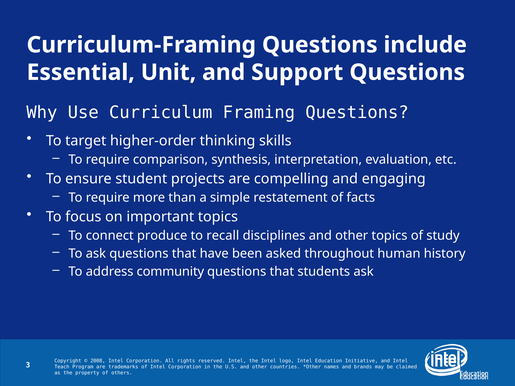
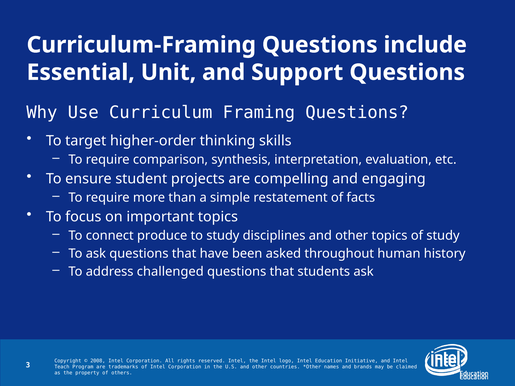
to recall: recall -> study (223, 236)
community: community -> challenged (170, 272)
